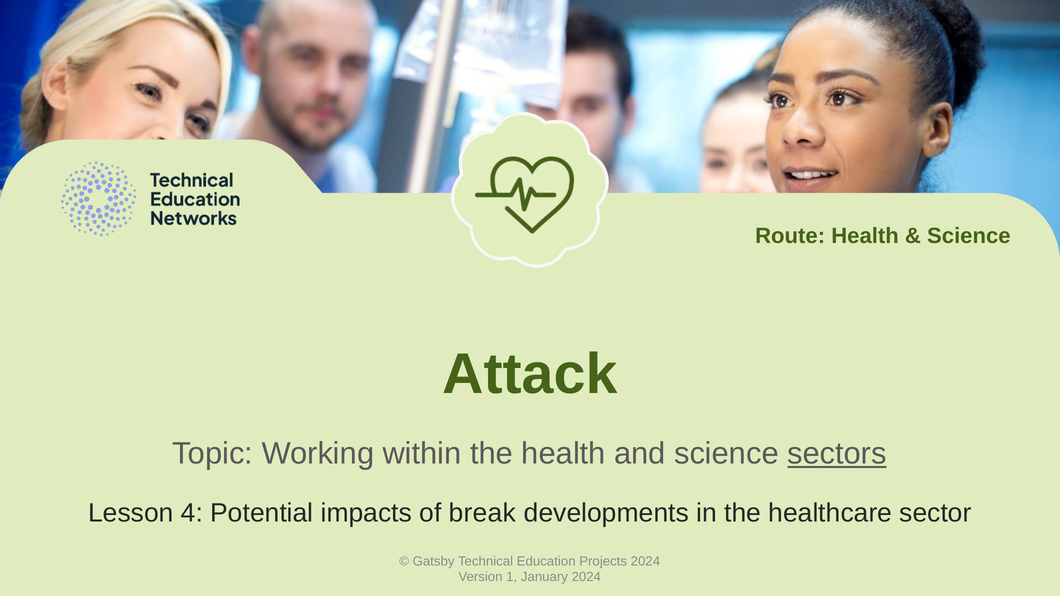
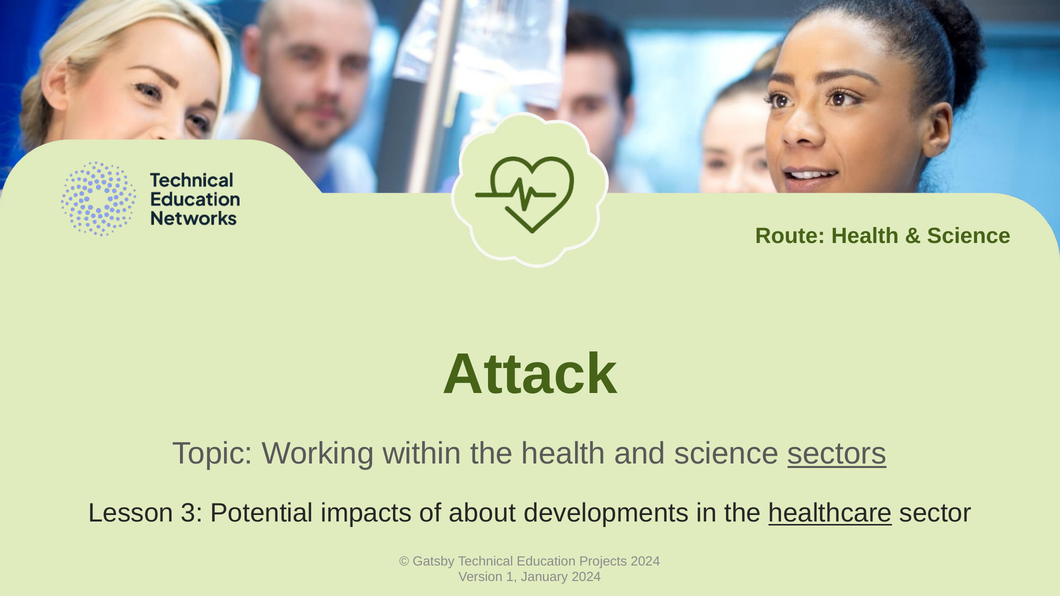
4: 4 -> 3 (192, 513)
break: break -> about (482, 513)
healthcare underline: none -> present (830, 513)
